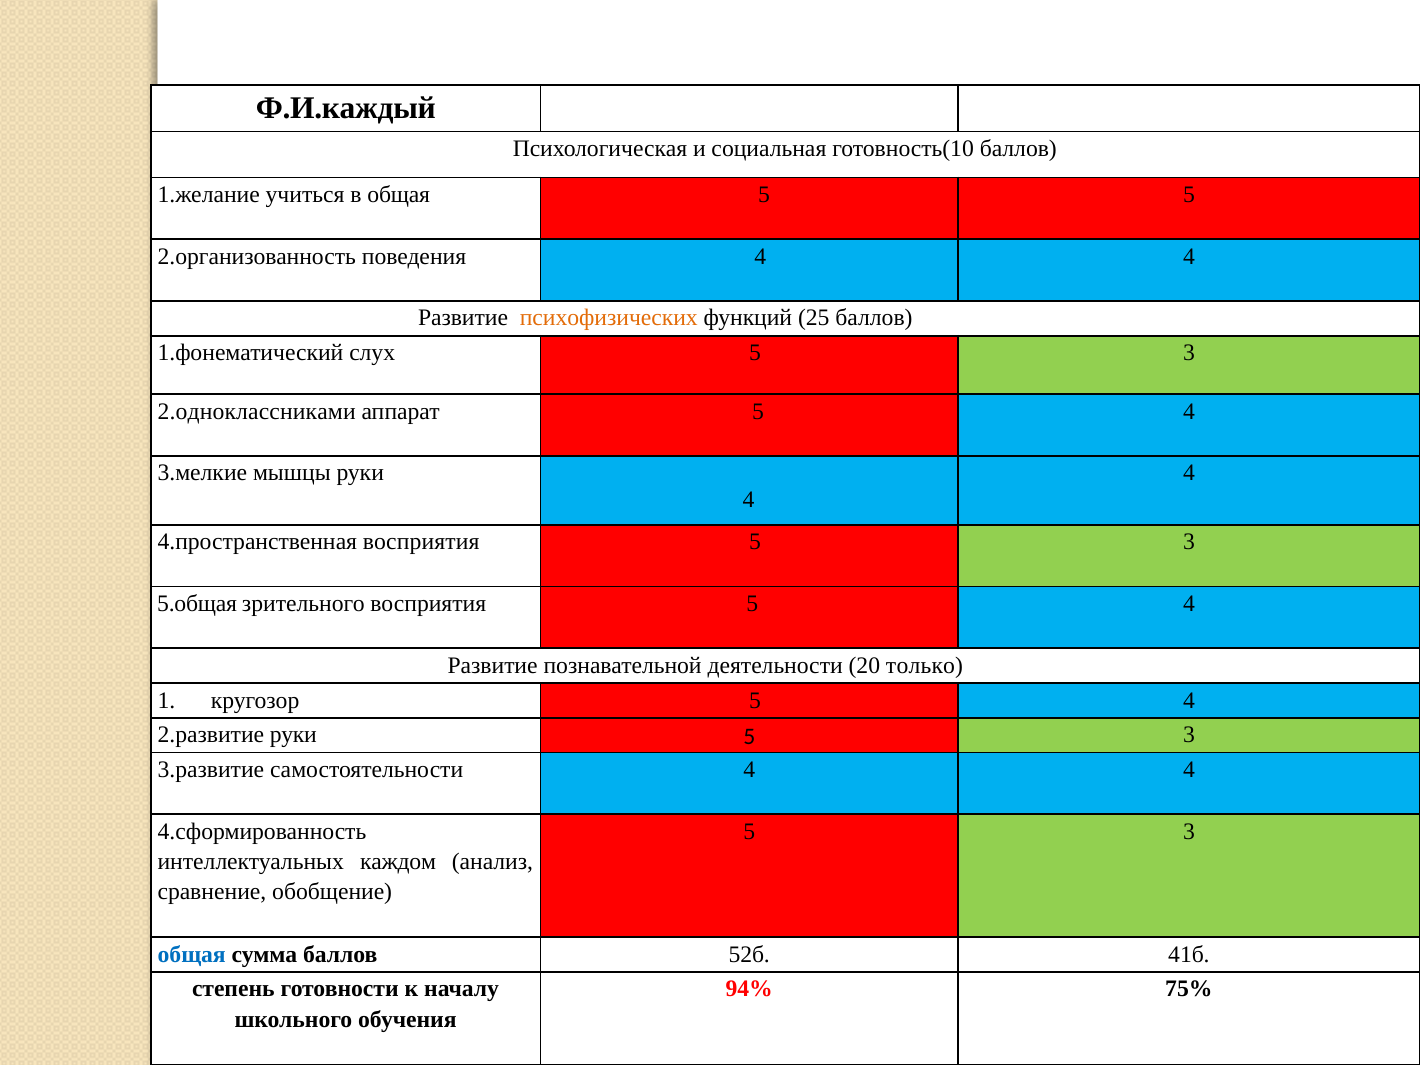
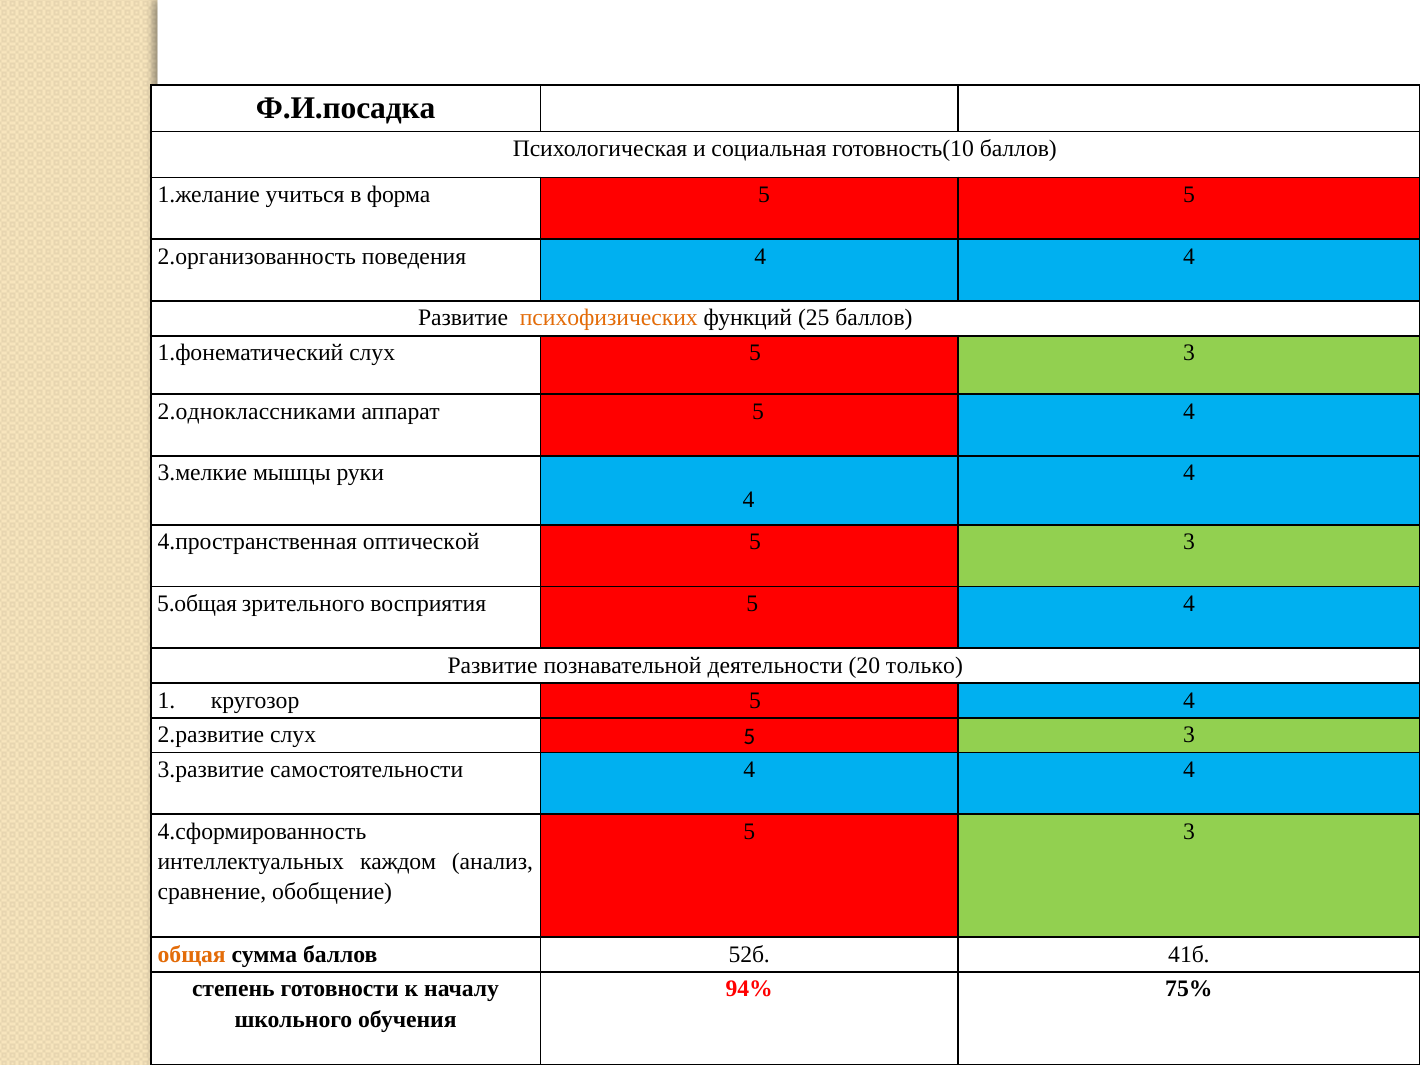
Ф.И.каждый: Ф.И.каждый -> Ф.И.посадка (346, 108)
в общая: общая -> форма (399, 195)
4.пространственная восприятия: восприятия -> оптической (421, 542)
2.развитие руки: руки -> слух (293, 735)
общая colour: blue -> orange (192, 954)
